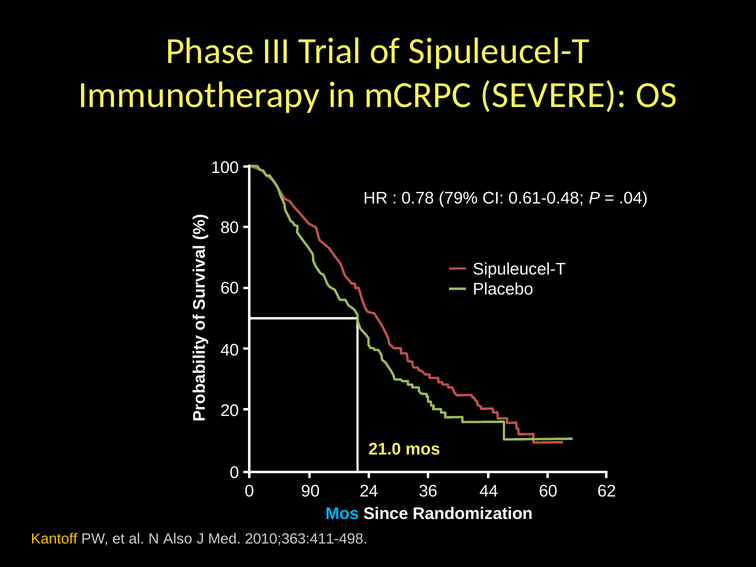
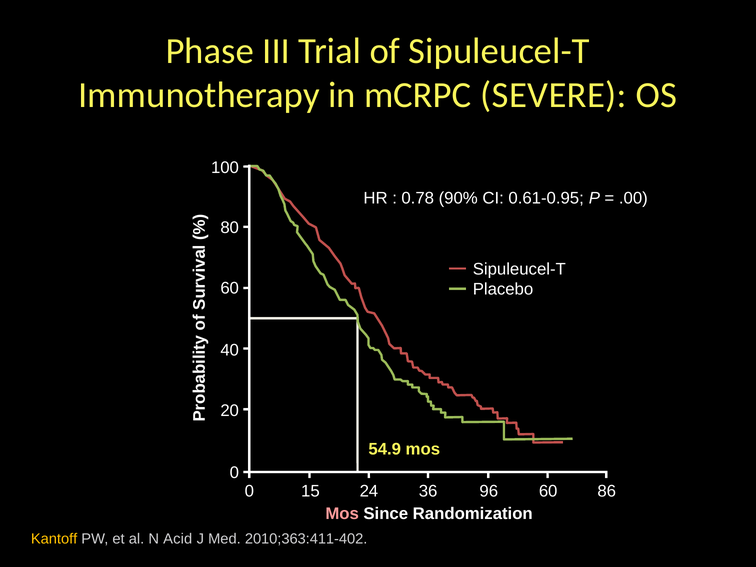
79%: 79% -> 90% (458, 198)
0.61-0.48: 0.61-0.48 -> 0.61-0.95 (546, 198)
.04: .04 -> .00 (633, 198)
21.0: 21.0 -> 54.9 (385, 449)
90: 90 -> 15 (310, 491)
44: 44 -> 96 (489, 491)
62: 62 -> 86 (607, 491)
Mos colour: light blue -> pink (342, 514)
Also: Also -> Acid (178, 539)
2010;363:411-498: 2010;363:411-498 -> 2010;363:411-402 (306, 539)
